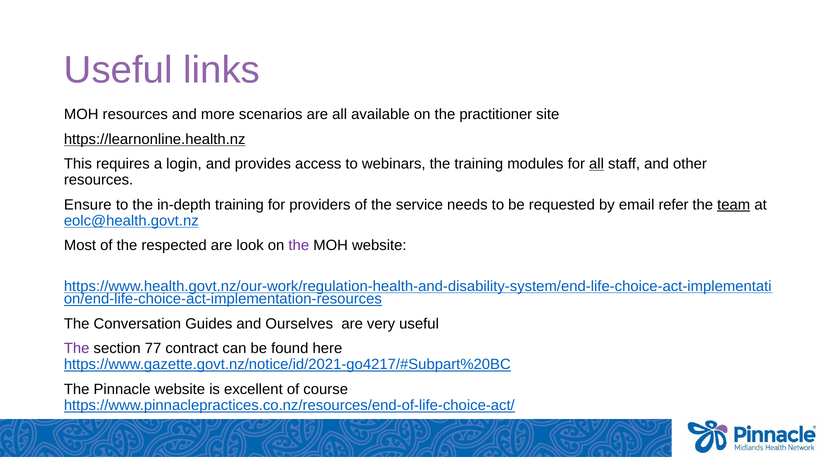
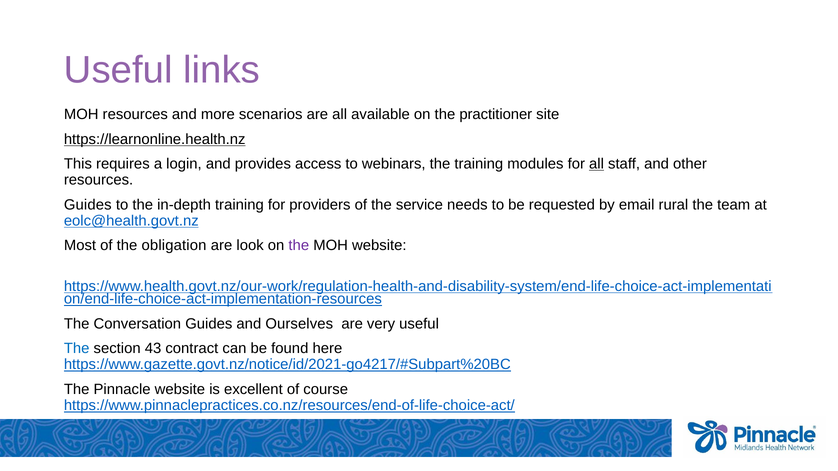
Ensure: Ensure -> Guides (88, 205)
refer: refer -> rural (673, 205)
team underline: present -> none (734, 205)
respected: respected -> obligation (174, 246)
The colour: purple -> blue (77, 349)
77: 77 -> 43 (153, 349)
